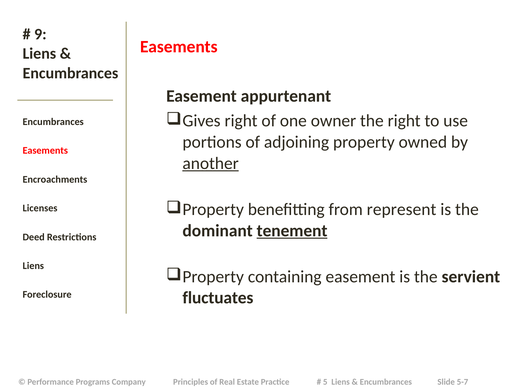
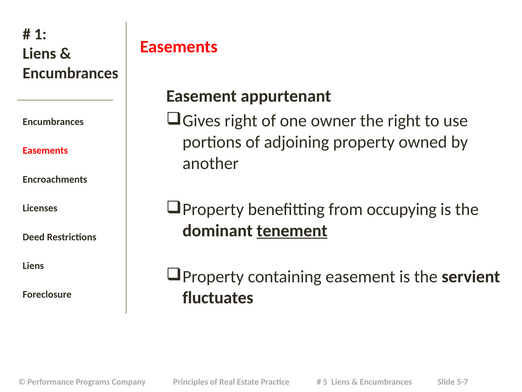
9: 9 -> 1 (40, 34)
another underline: present -> none (211, 163)
represent: represent -> occupying (402, 209)
